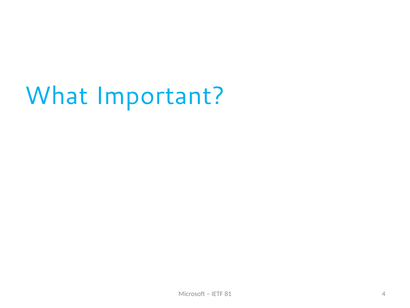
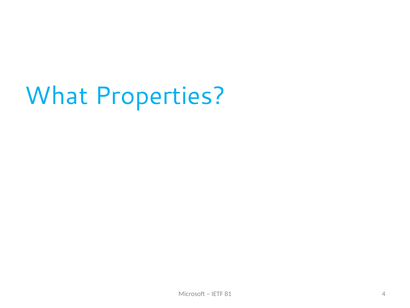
Important: Important -> Properties (160, 96)
